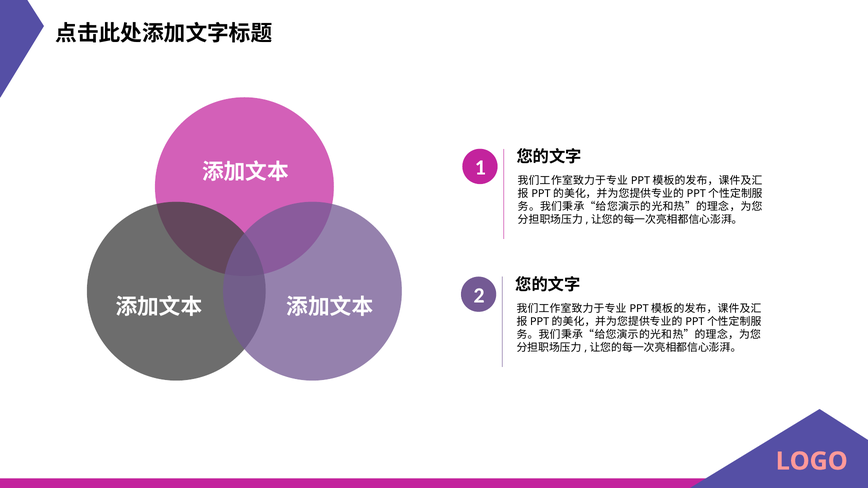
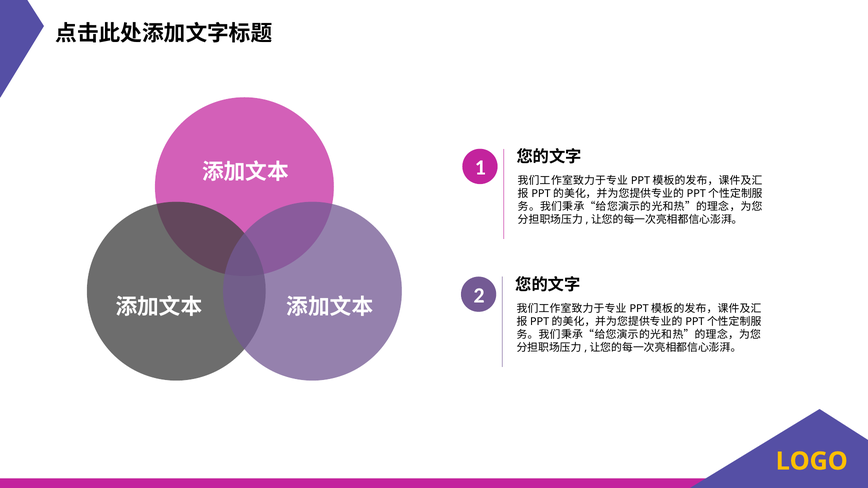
LOGO colour: pink -> yellow (812, 461)
